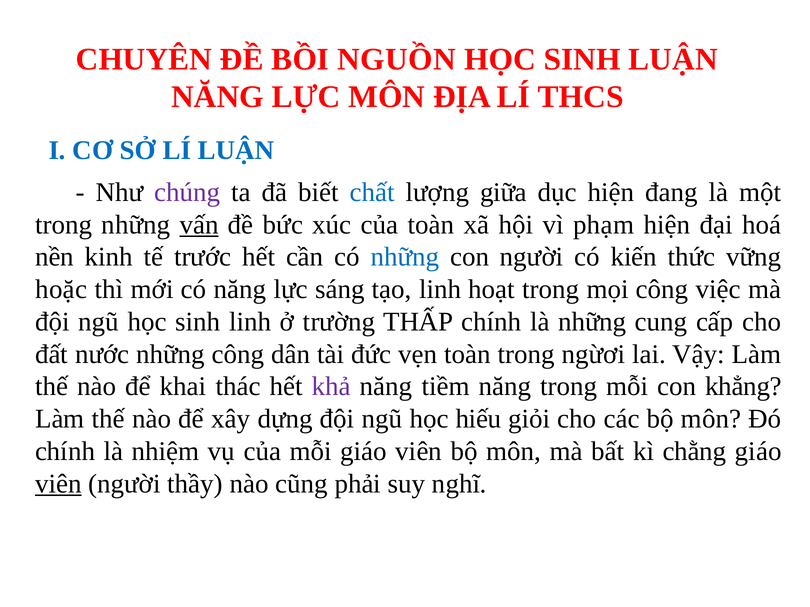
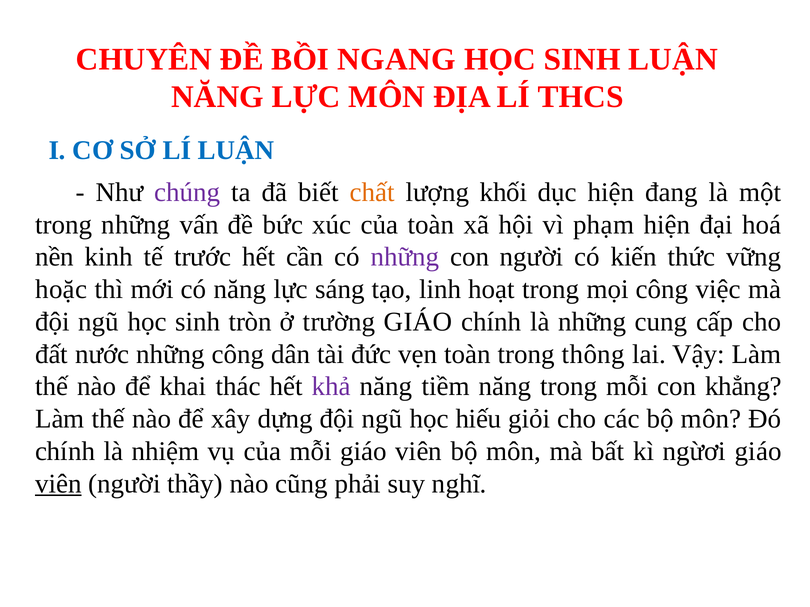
NGUỒN: NGUỒN -> NGANG (397, 59)
chất colour: blue -> orange (372, 193)
giữa: giữa -> khối (504, 193)
vấn underline: present -> none (199, 225)
những colour: blue -> purple (405, 257)
sinh linh: linh -> tròn (250, 322)
trường THẤP: THẤP -> GIÁO (418, 322)
ngừơi: ngừơi -> thông (593, 355)
chằng: chằng -> ngừơi (694, 452)
